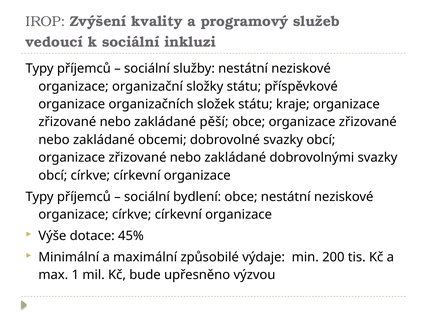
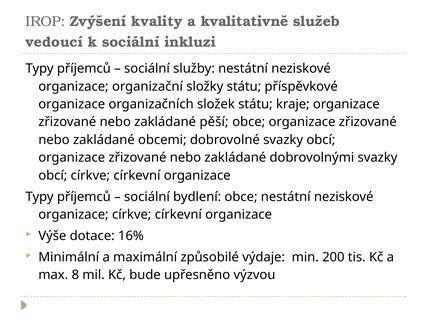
programový: programový -> kvalitativně (245, 21)
45%: 45% -> 16% (131, 236)
1: 1 -> 8 (75, 275)
